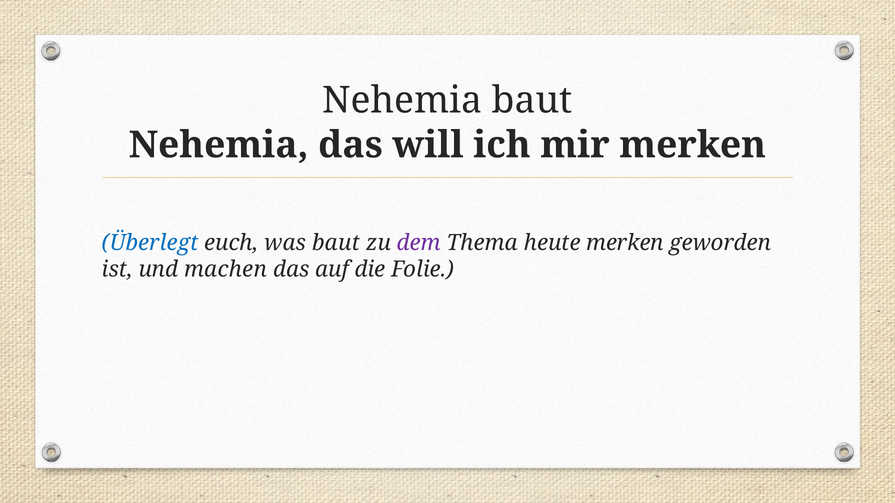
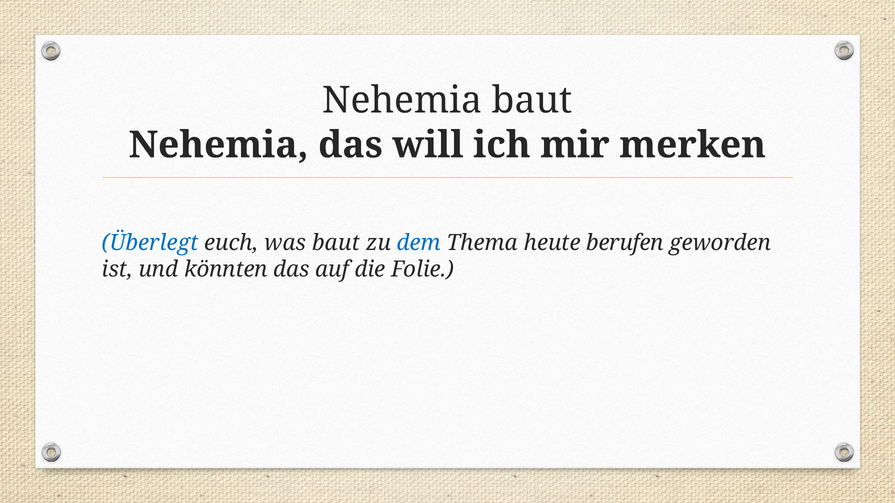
dem colour: purple -> blue (419, 243)
heute merken: merken -> berufen (625, 243)
machen: machen -> könnten (226, 270)
